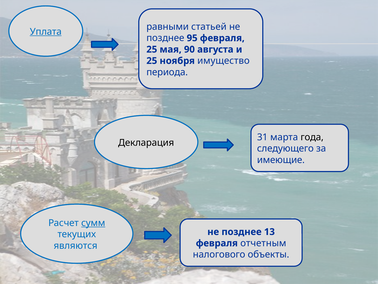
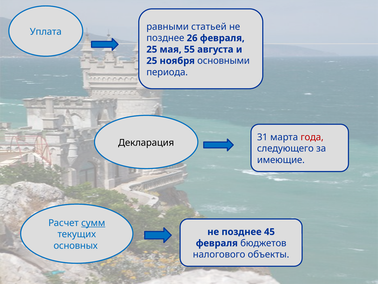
Уплата underline: present -> none (46, 32)
95: 95 -> 26 (192, 38)
90: 90 -> 55 (189, 49)
имущество: имущество -> основными (224, 61)
года colour: black -> red (312, 137)
13: 13 -> 45 (269, 231)
отчетным: отчетным -> бюджетов (263, 243)
являются: являются -> основных (76, 245)
